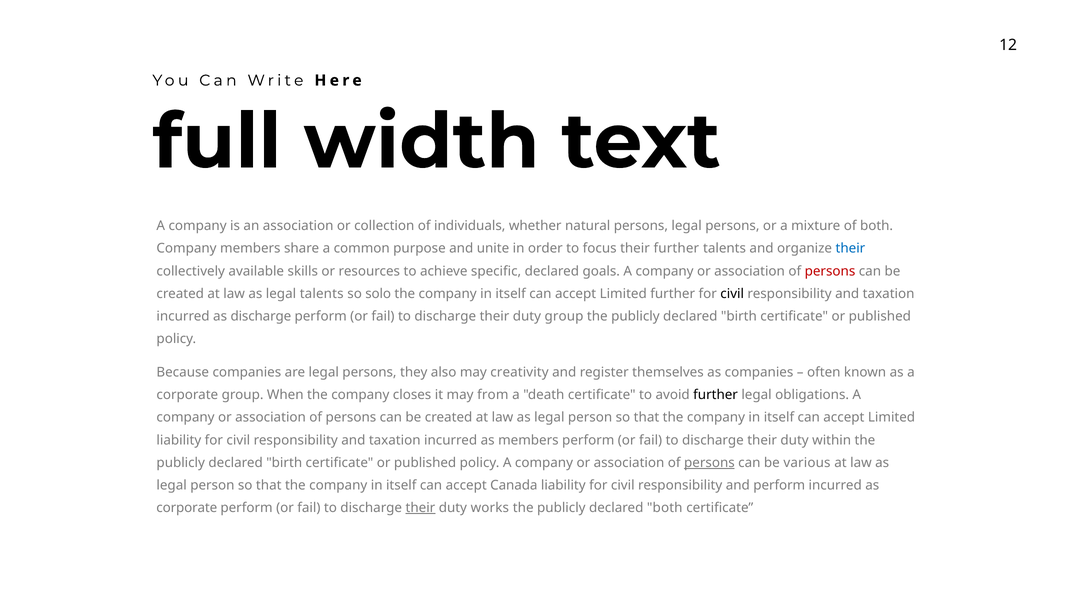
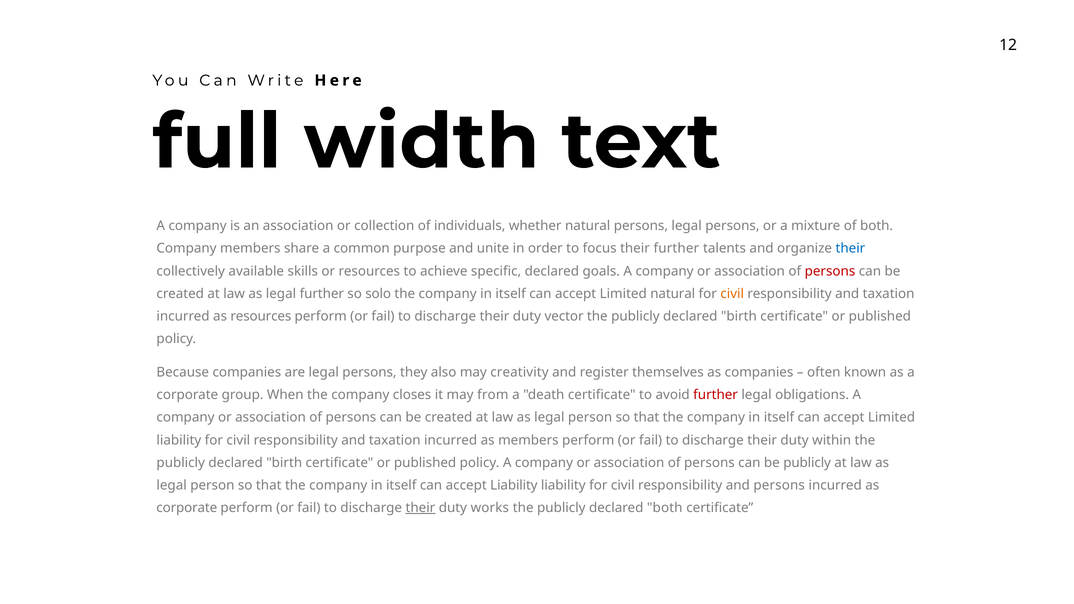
legal talents: talents -> further (322, 294)
Limited further: further -> natural (673, 294)
civil colour: black -> orange (732, 294)
as discharge: discharge -> resources (261, 316)
duty group: group -> vector (564, 316)
further colour: black -> red (716, 395)
persons underline: present -> none (709, 463)
be various: various -> publicly (807, 463)
accept Canada: Canada -> Liability (514, 485)
and perform: perform -> persons (779, 485)
